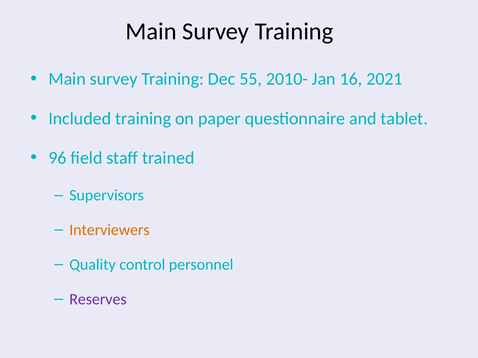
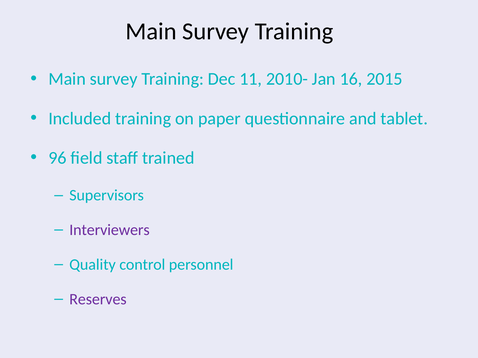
55: 55 -> 11 (251, 79)
2021: 2021 -> 2015 (385, 79)
Interviewers colour: orange -> purple (109, 230)
